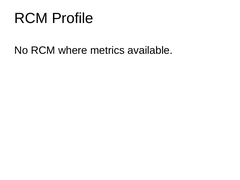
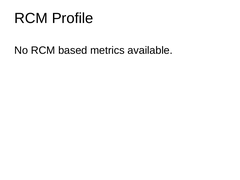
where: where -> based (73, 50)
